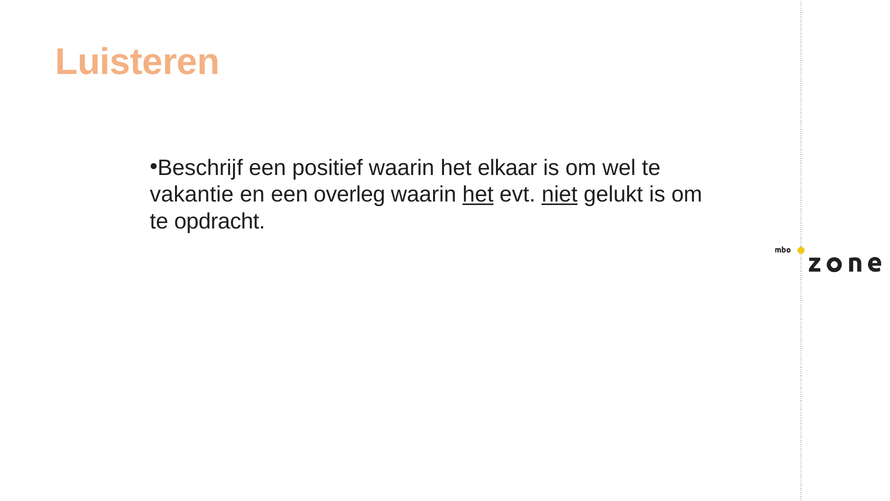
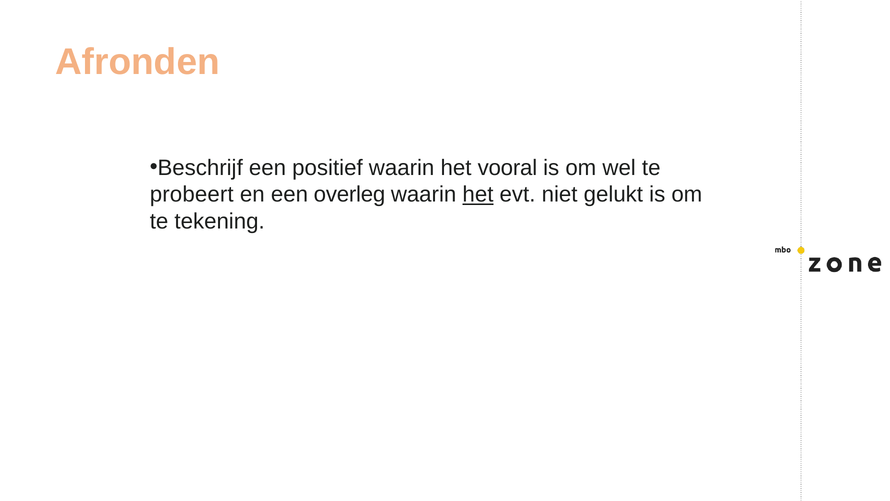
Luisteren: Luisteren -> Afronden (137, 62)
elkaar: elkaar -> vooral (507, 168)
vakantie: vakantie -> probeert (192, 194)
niet underline: present -> none (560, 194)
opdracht: opdracht -> tekening (220, 221)
